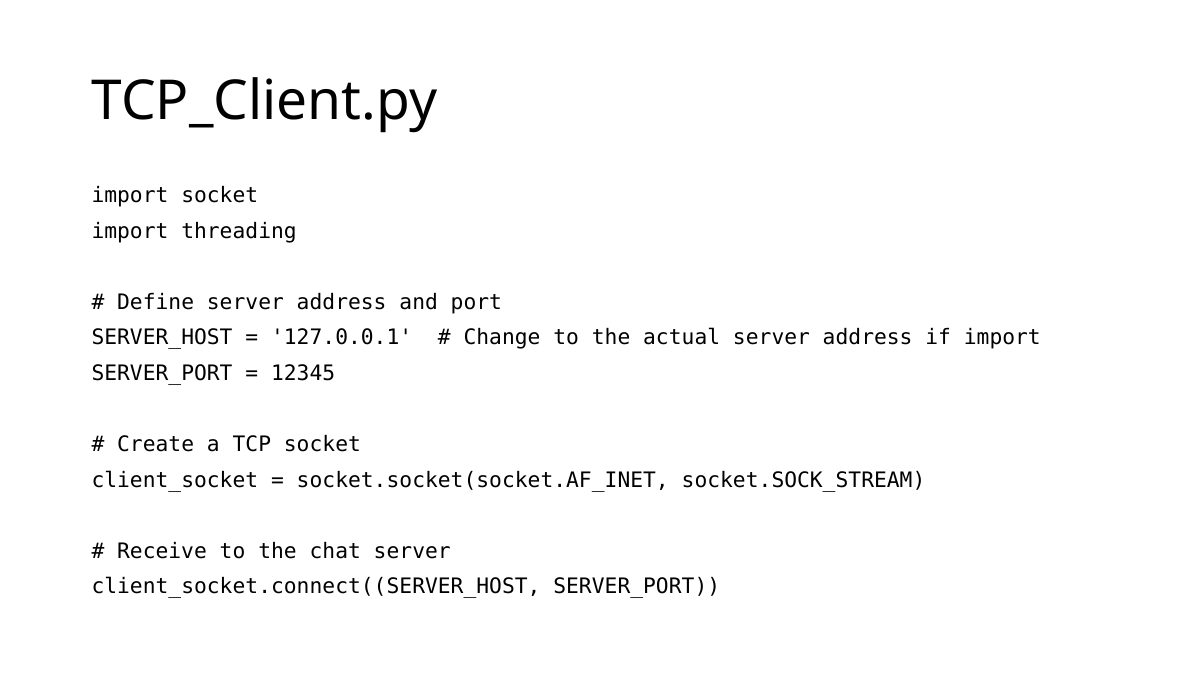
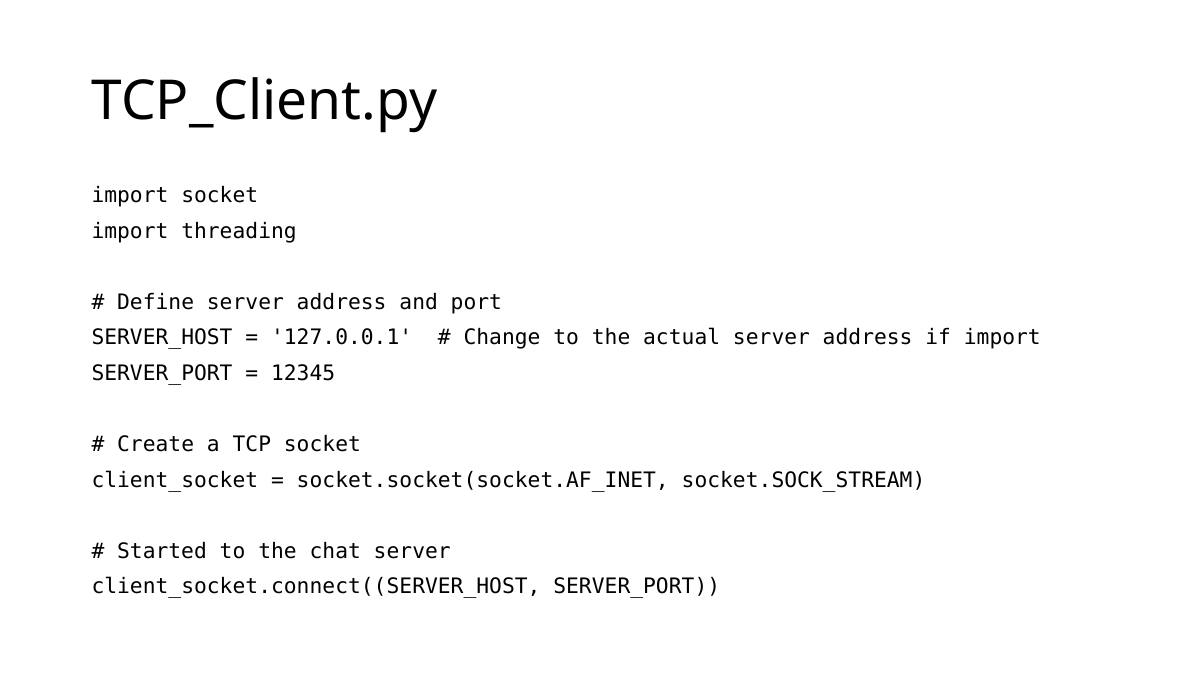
Receive: Receive -> Started (162, 551)
